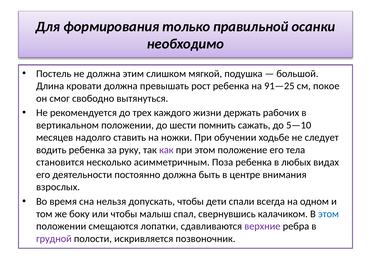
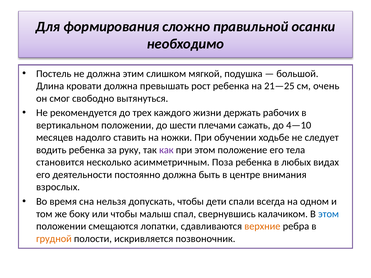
только: только -> сложно (186, 27)
91—25: 91—25 -> 21—25 (279, 86)
покое: покое -> очень (326, 86)
помнить: помнить -> плечами (217, 125)
5—10: 5—10 -> 4—10 (299, 125)
верхние colour: purple -> orange (262, 226)
грудной colour: purple -> orange (54, 239)
